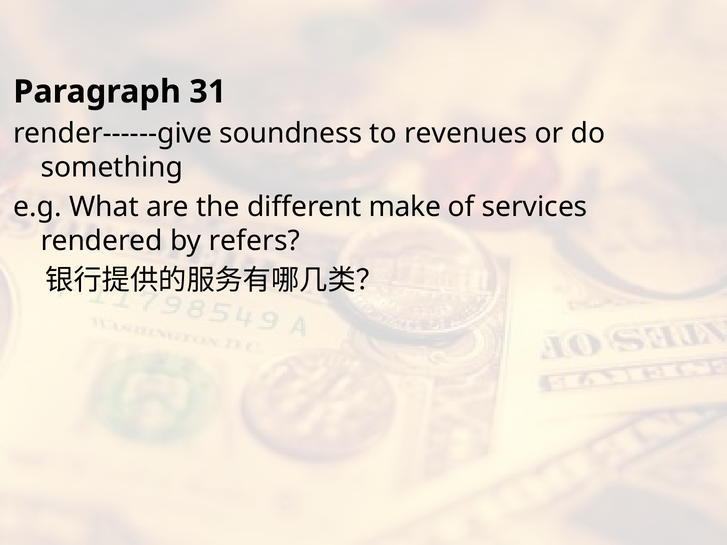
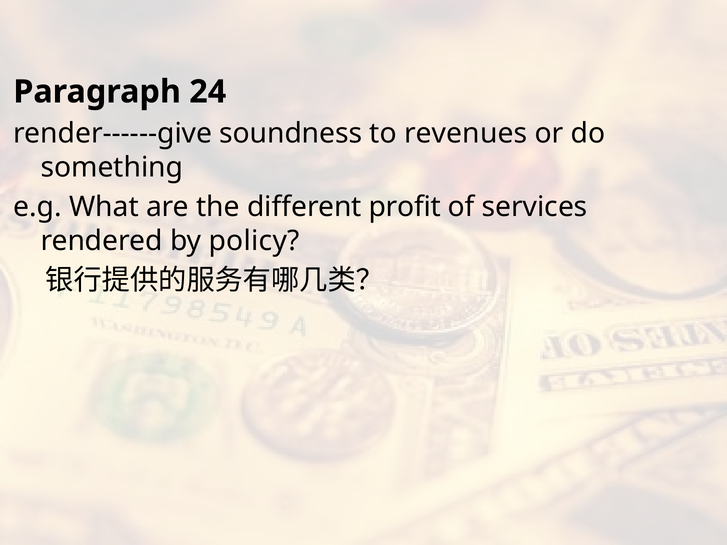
31: 31 -> 24 (208, 92)
make: make -> profit (405, 207)
refers: refers -> policy (254, 241)
